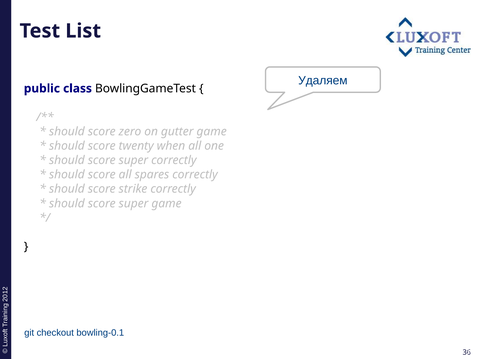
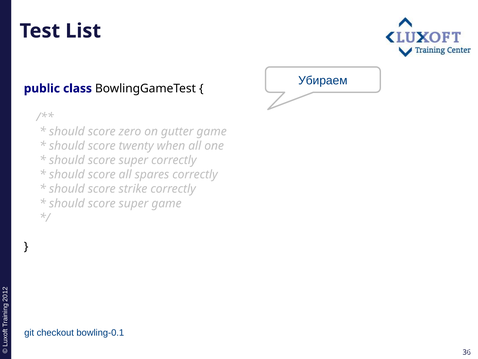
Удаляем: Удаляем -> Убираем (323, 80)
